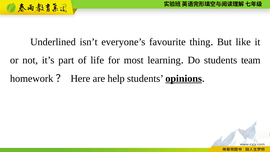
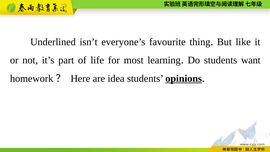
team: team -> want (251, 60)
help: help -> idea (116, 78)
